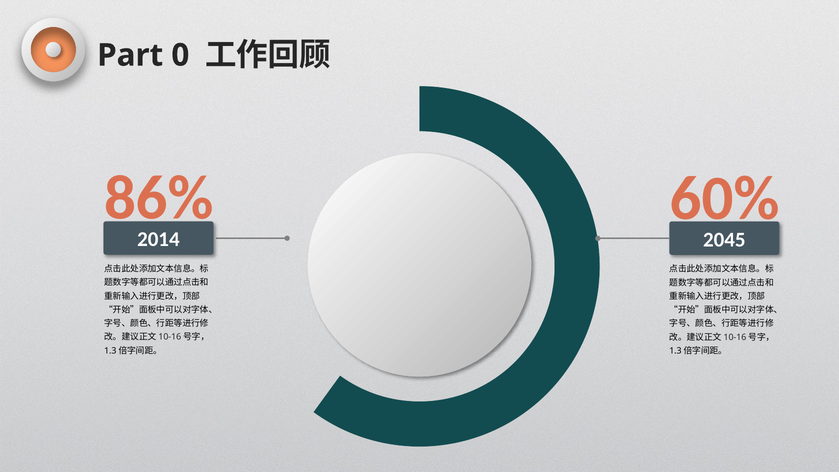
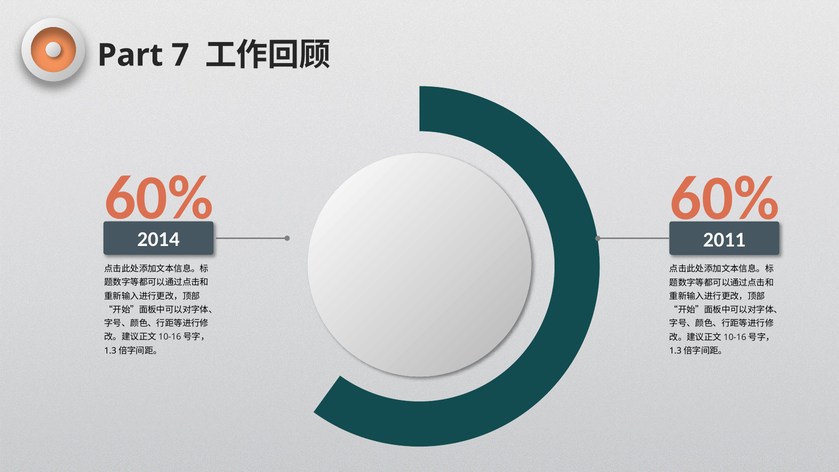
0: 0 -> 7 (180, 55)
86%: 86% -> 60% (159, 198)
2045: 2045 -> 2011 (724, 240)
